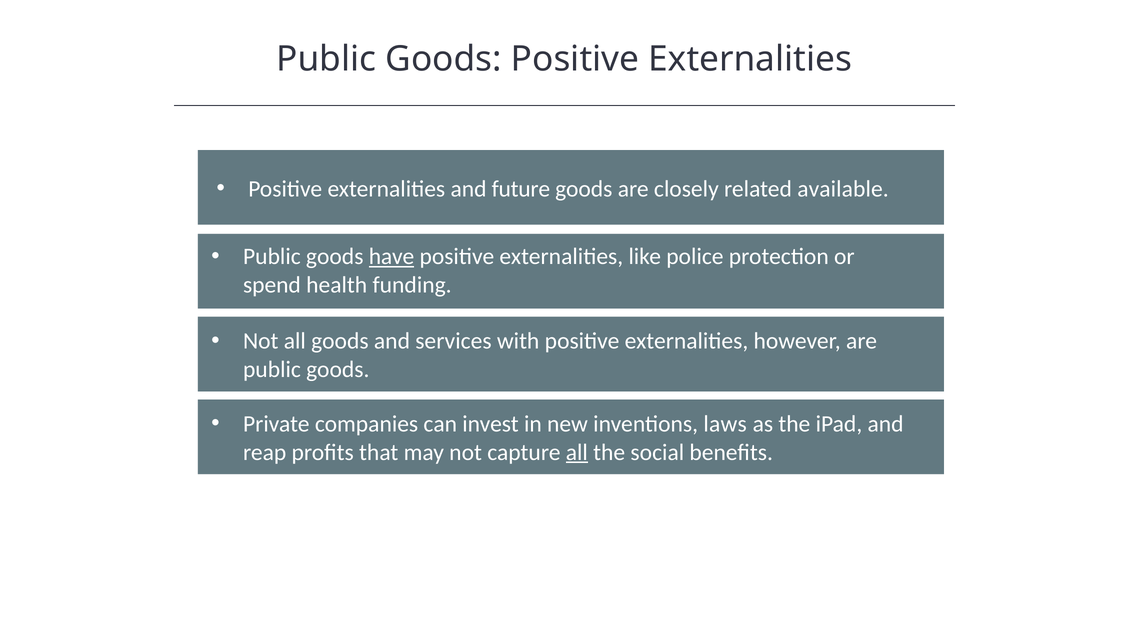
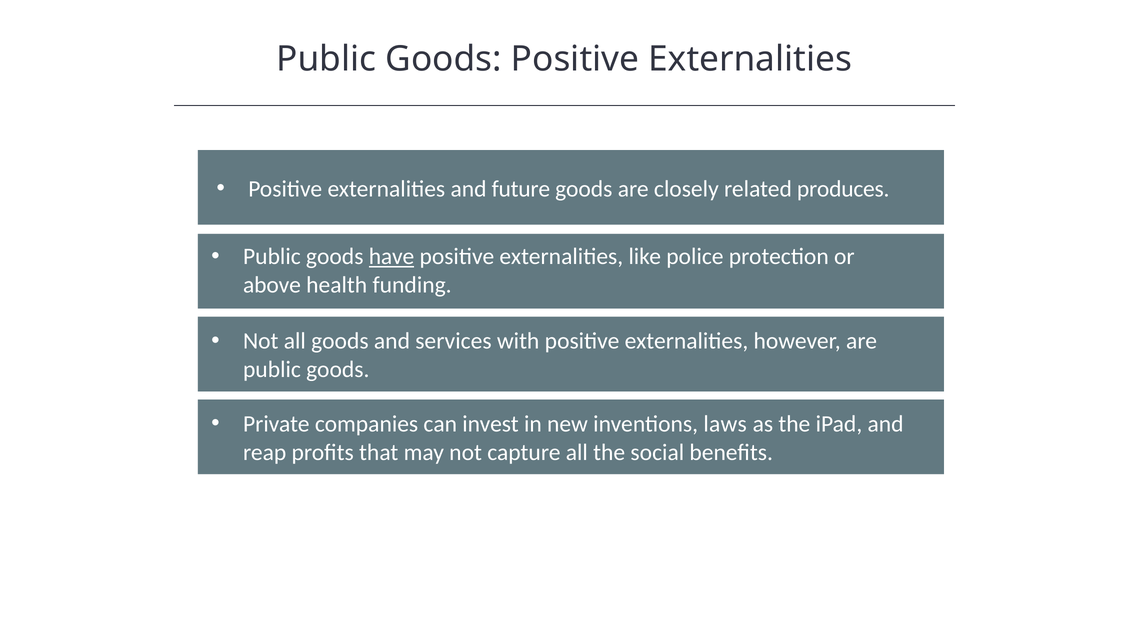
available: available -> produces (843, 189)
spend: spend -> above (272, 285)
all underline: present -> none (577, 452)
